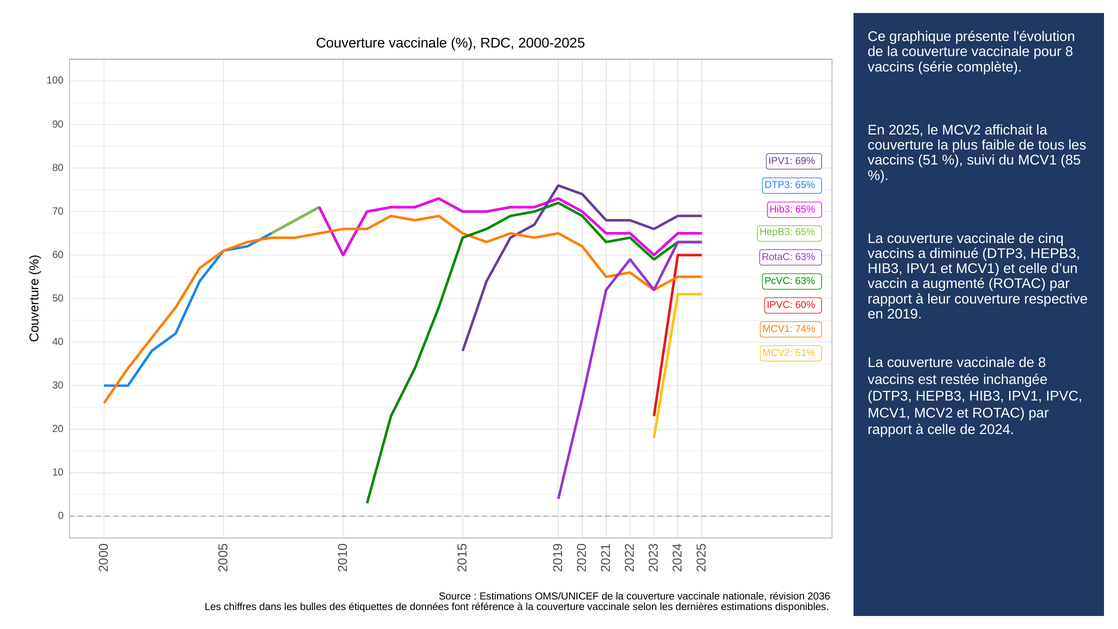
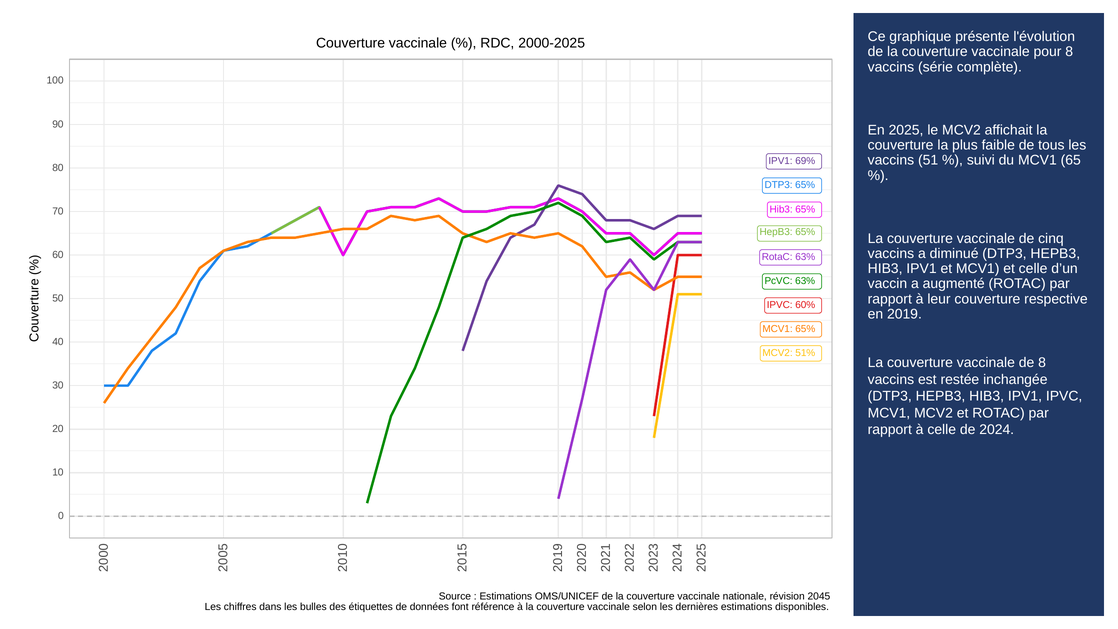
85: 85 -> 65 (1071, 160)
MCV1 74%: 74% -> 65% (805, 329)
2036: 2036 -> 2045 (819, 596)
